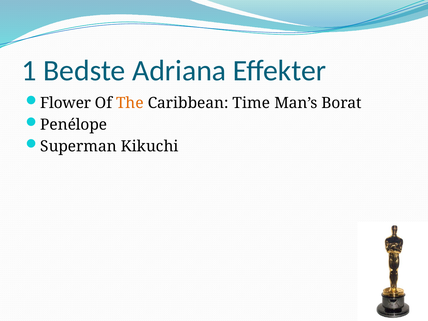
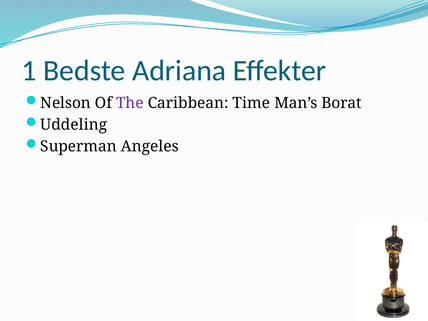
Flower: Flower -> Nelson (66, 103)
The colour: orange -> purple (130, 103)
Penélope: Penélope -> Uddeling (74, 125)
Kikuchi: Kikuchi -> Angeles (150, 146)
